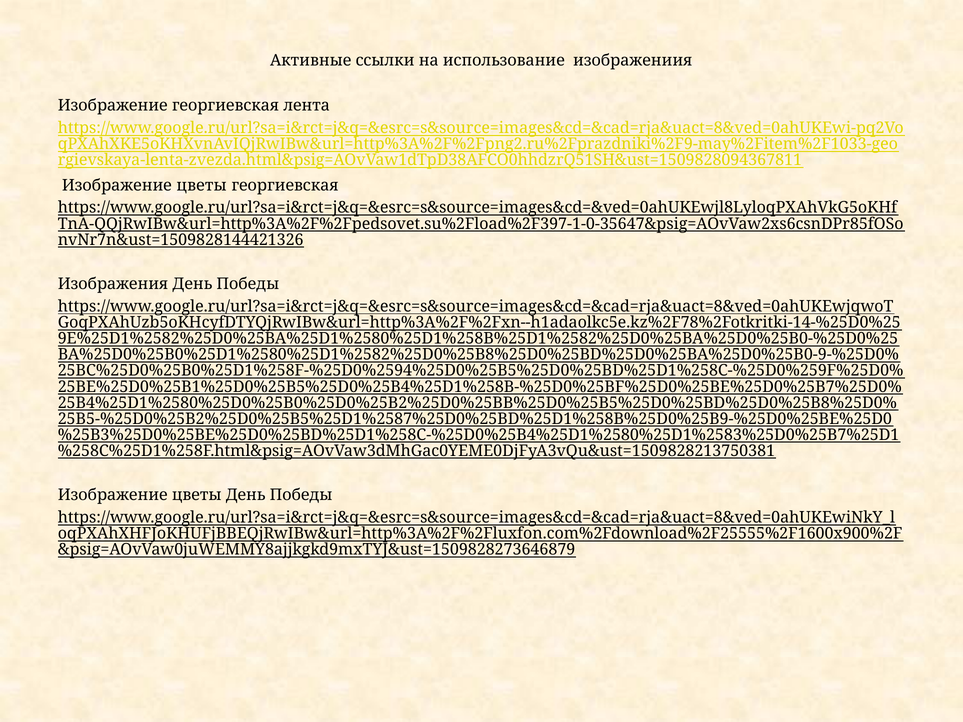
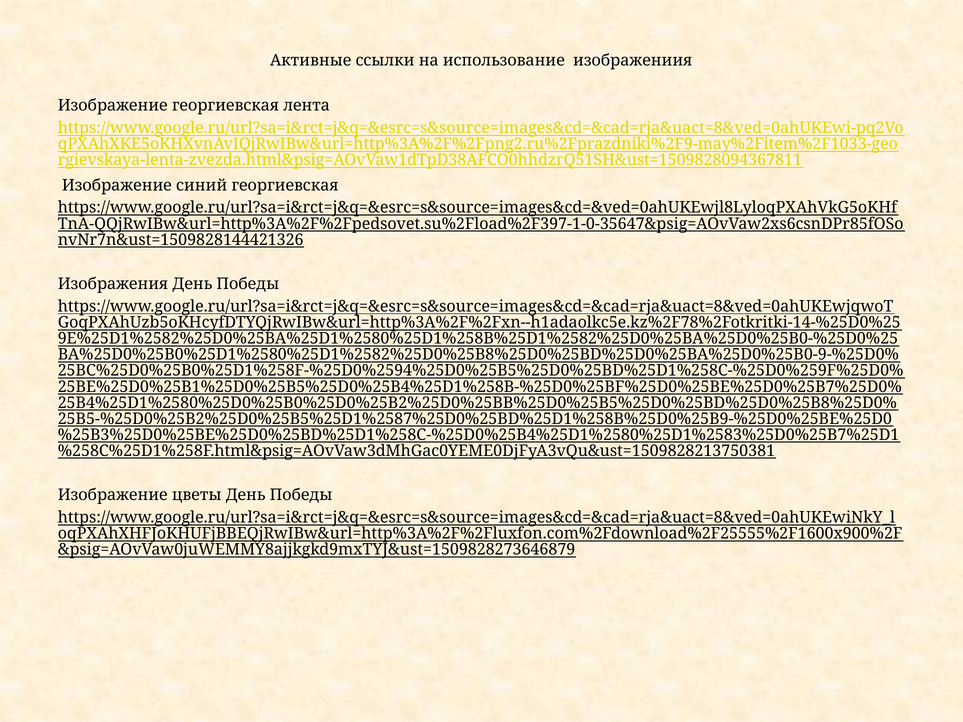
цветы: цветы -> синий (202, 185)
